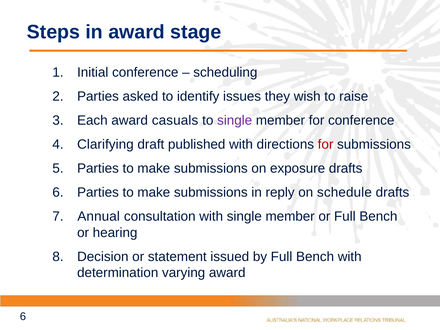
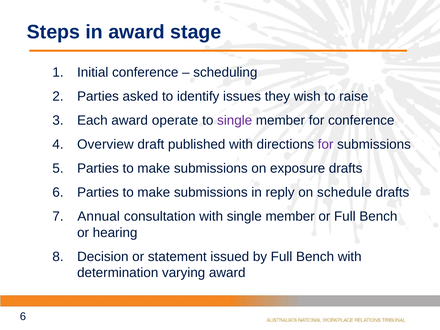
casuals: casuals -> operate (175, 120)
Clarifying: Clarifying -> Overview (105, 144)
for colour: red -> purple (326, 144)
